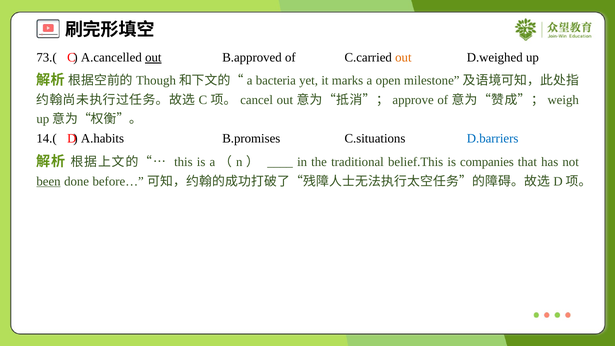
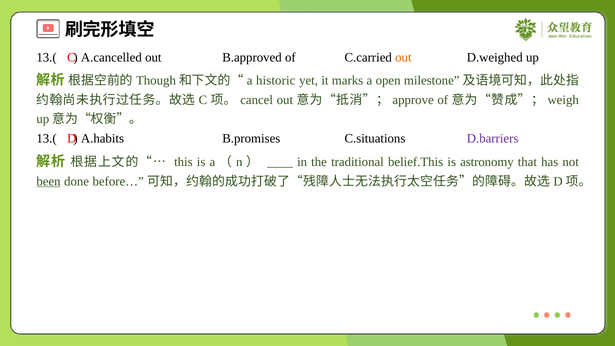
73.(: 73.( -> 13.( (47, 58)
out underline: present -> none (153, 58)
bacteria: bacteria -> historic (276, 80)
14.(: 14.( -> 13.( (47, 139)
D.barriers colour: blue -> purple (493, 139)
companies: companies -> astronomy (487, 162)
